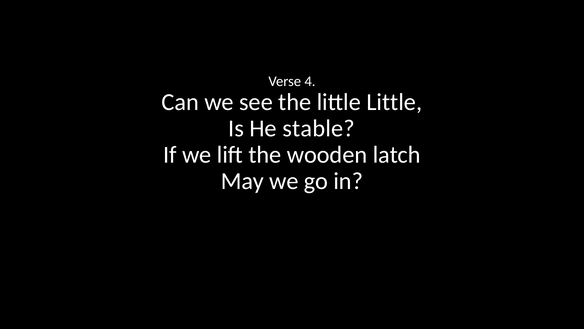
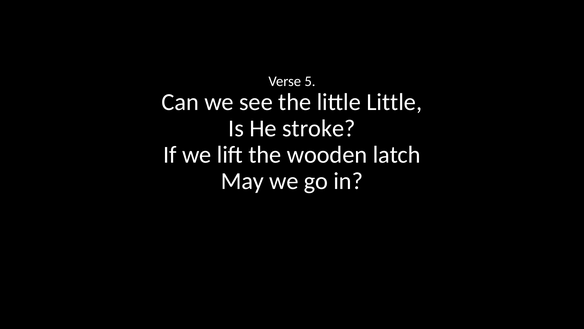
4: 4 -> 5 (310, 81)
stable: stable -> stroke (319, 128)
